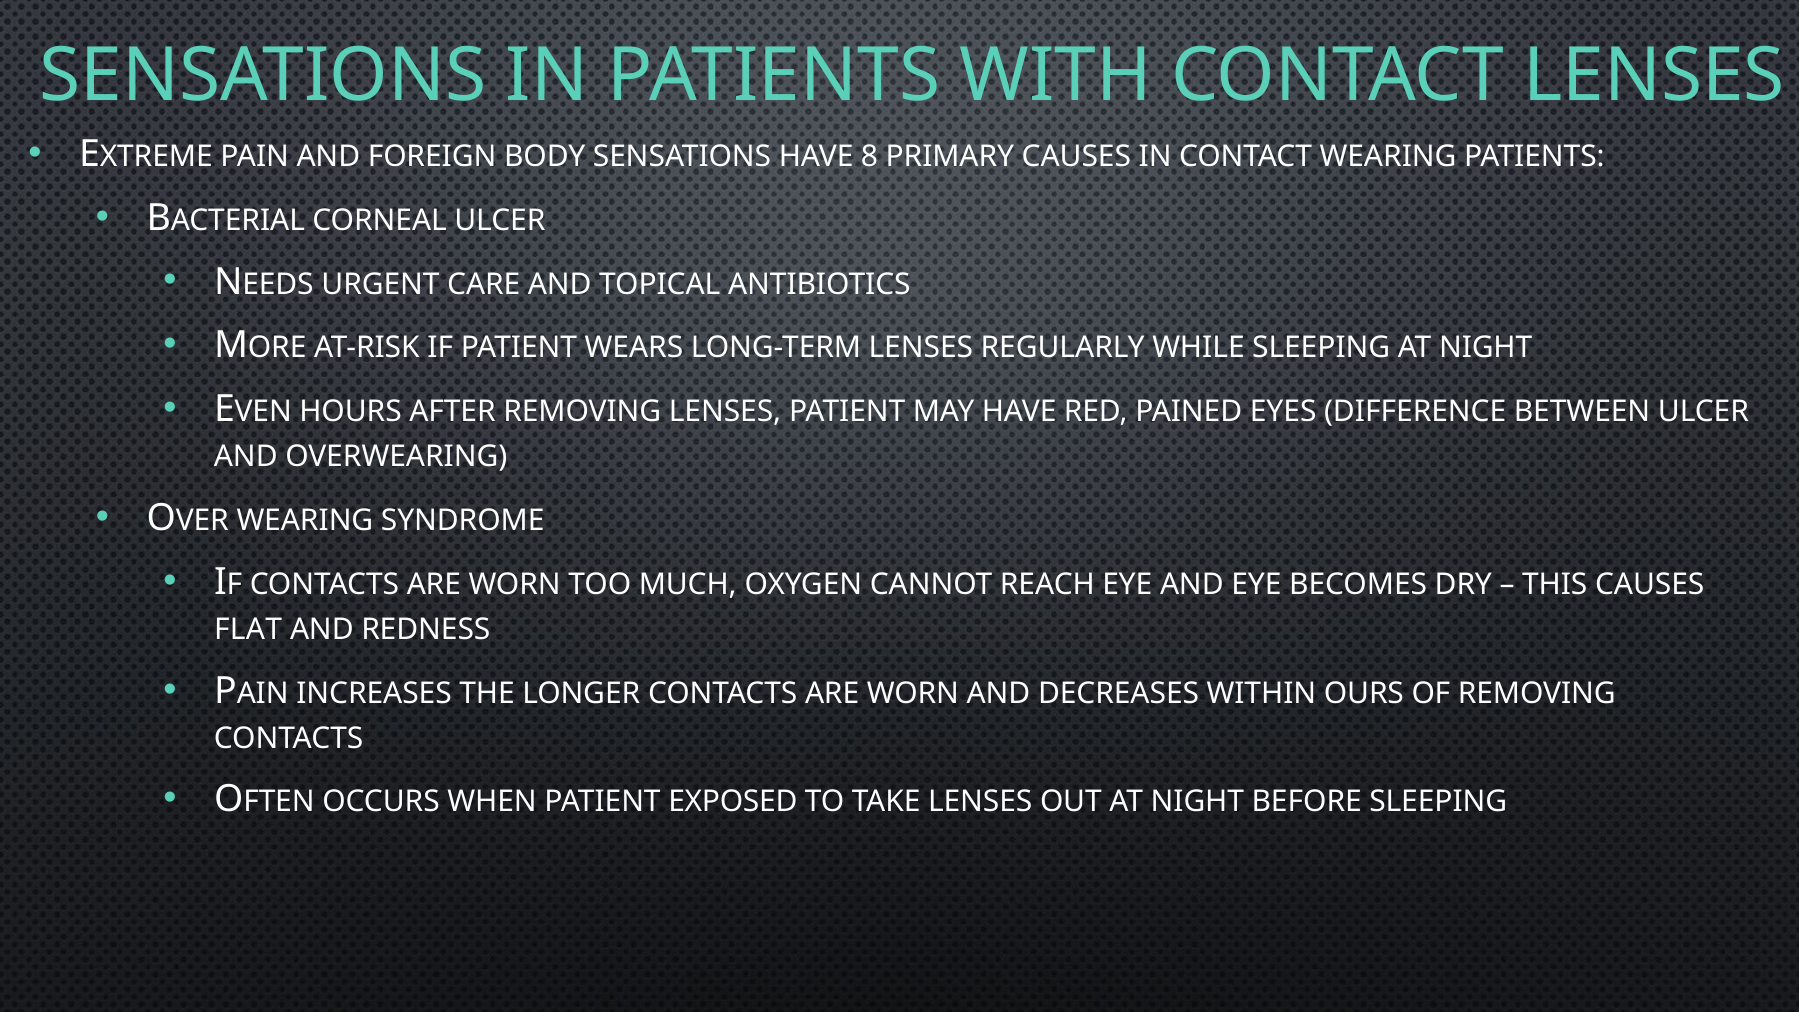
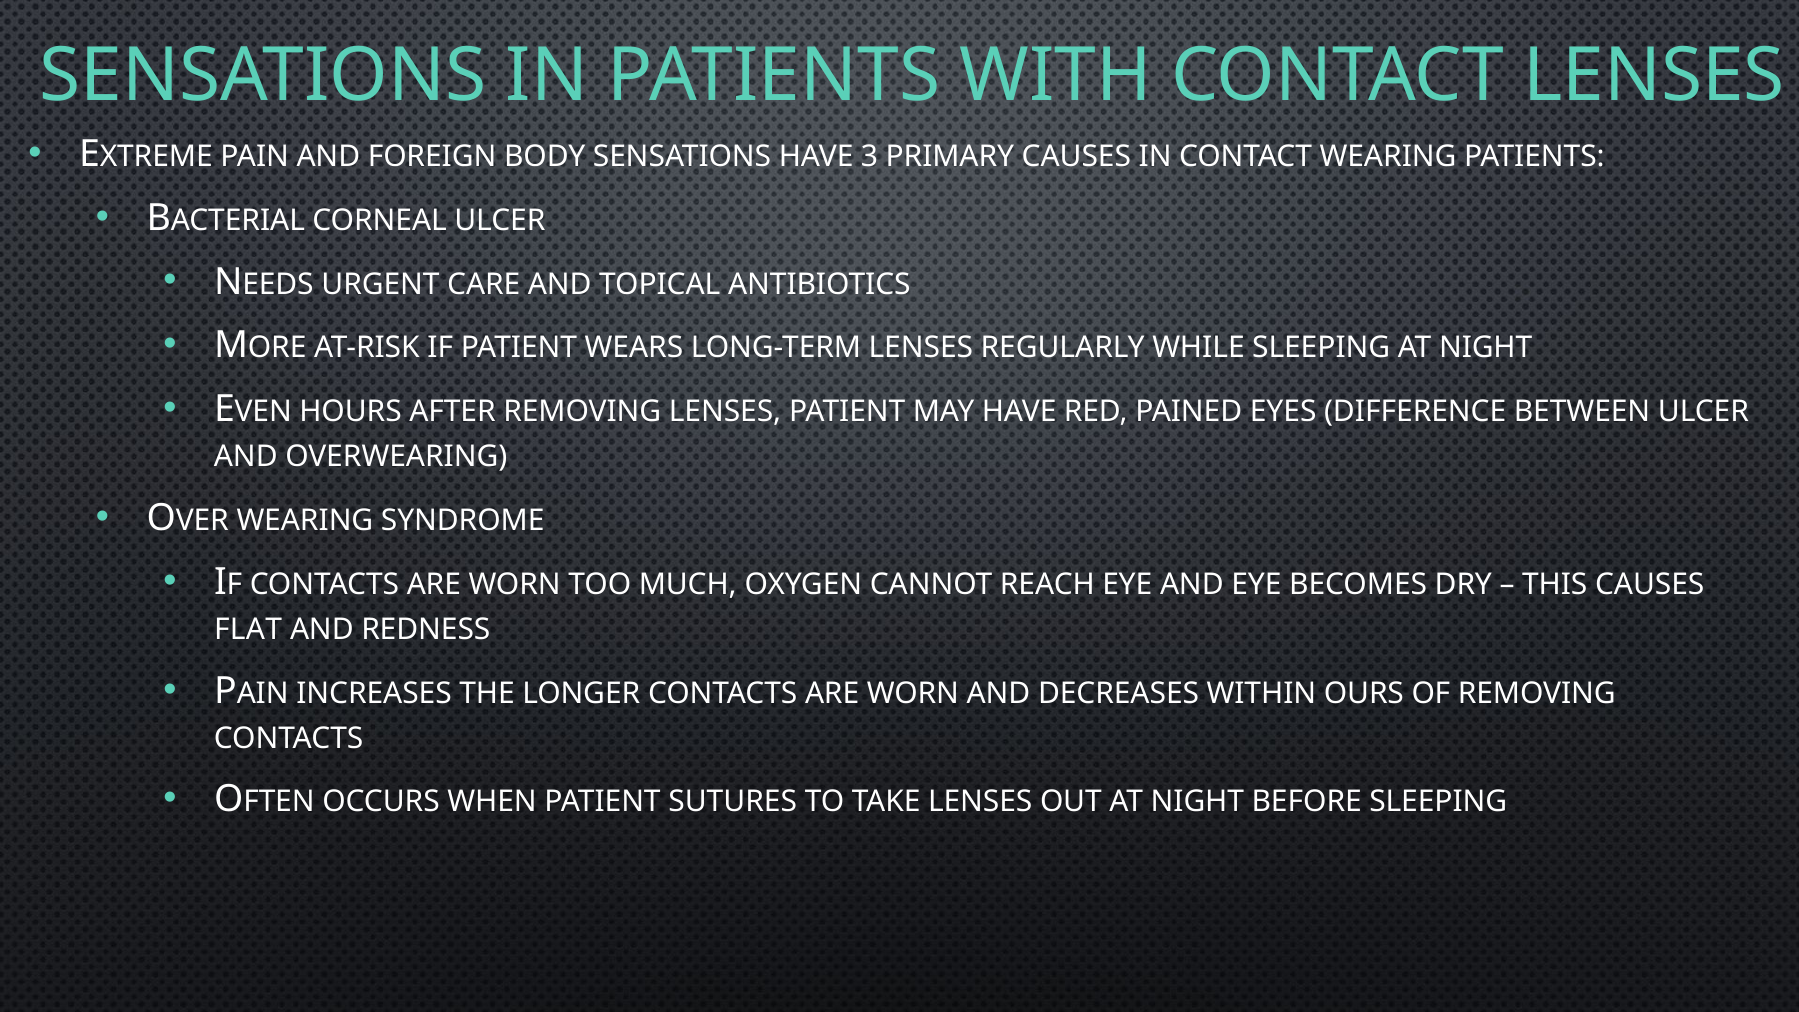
8: 8 -> 3 (870, 157)
EXPOSED: EXPOSED -> SUTURES (733, 802)
